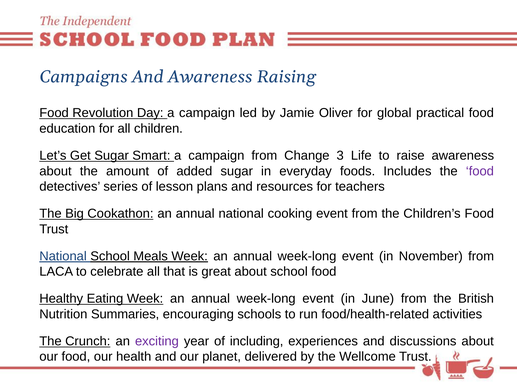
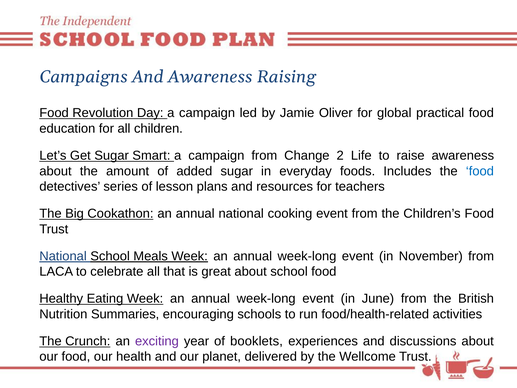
3: 3 -> 2 (340, 155)
food colour: purple -> blue (480, 171)
including: including -> booklets (256, 341)
